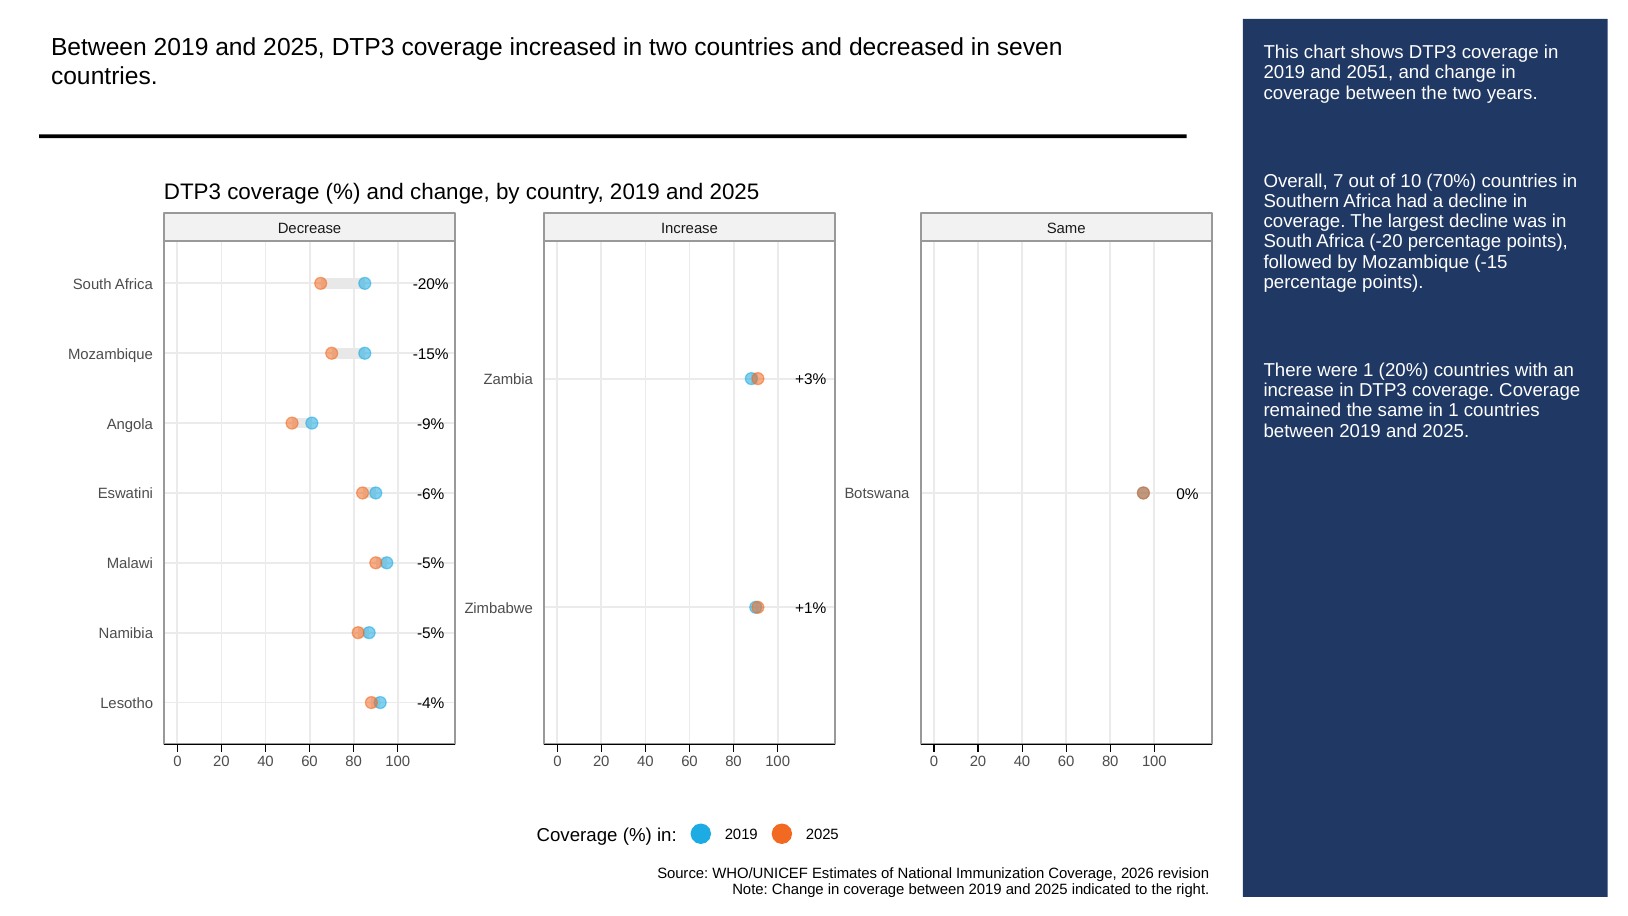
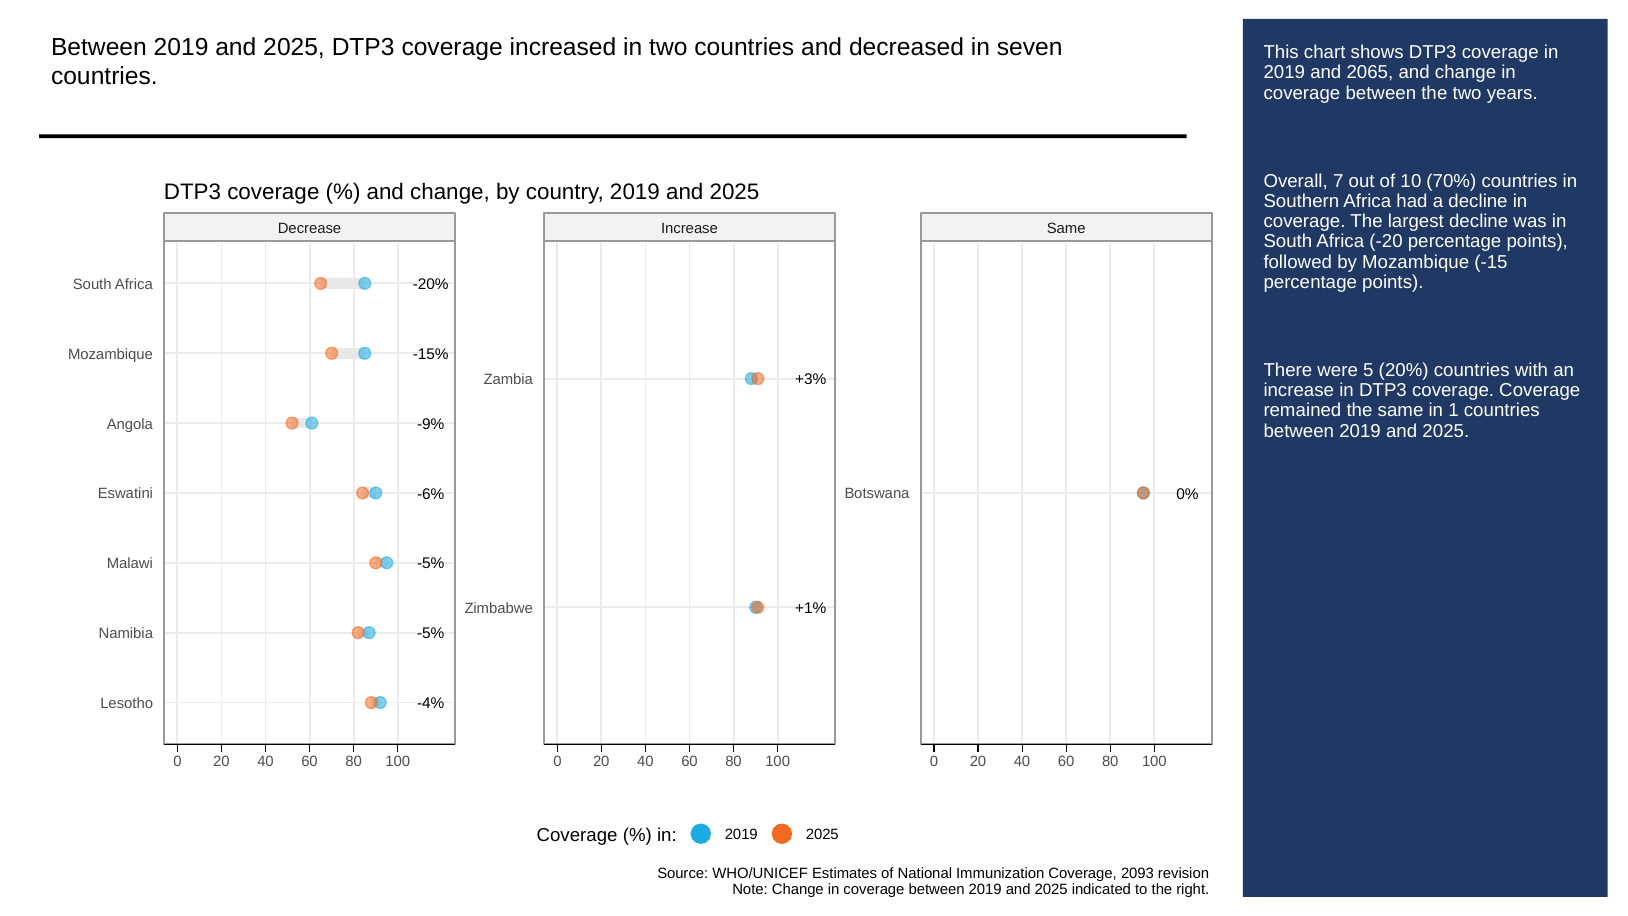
2051: 2051 -> 2065 (1370, 73)
were 1: 1 -> 5 (1368, 370)
2026: 2026 -> 2093 (1137, 873)
